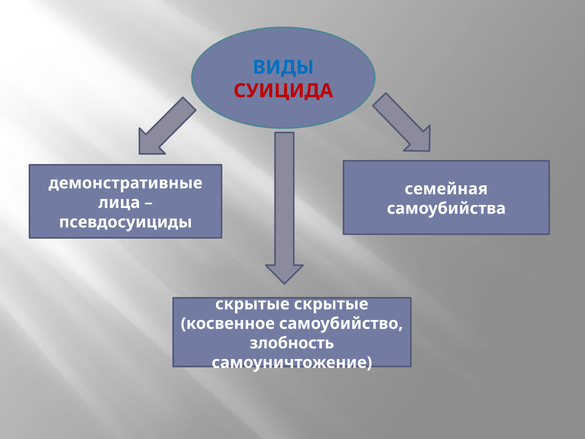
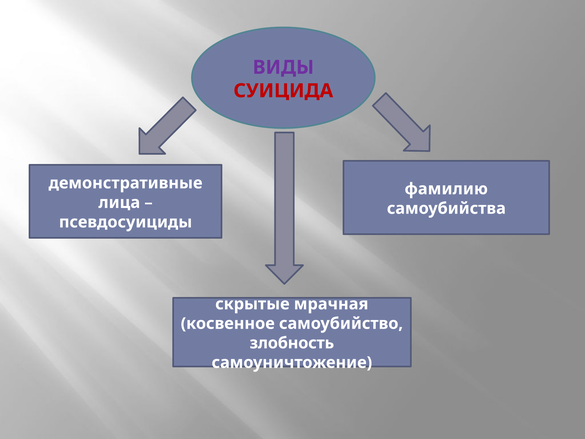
ВИДЫ colour: blue -> purple (283, 67)
семейная: семейная -> фамилию (446, 189)
скрытые скрытые: скрытые -> мрачная (331, 304)
